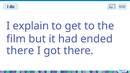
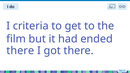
explain: explain -> criteria (31, 26)
